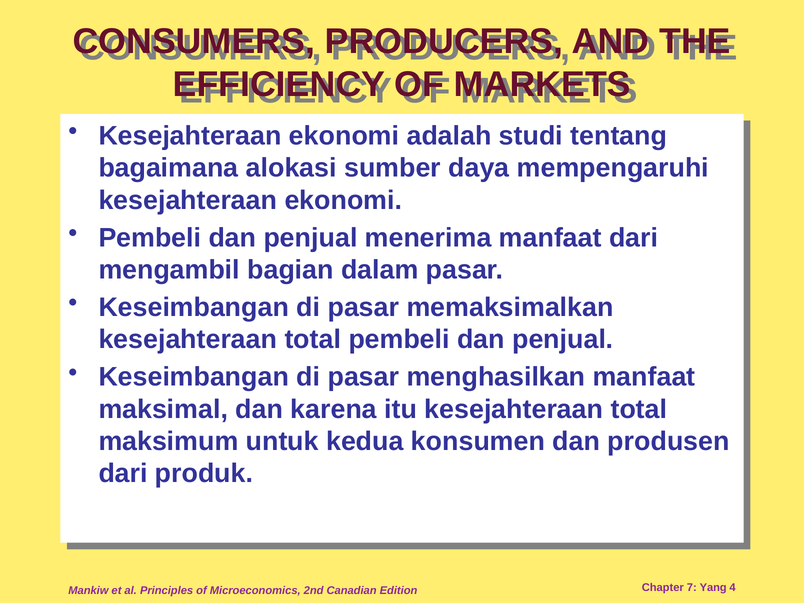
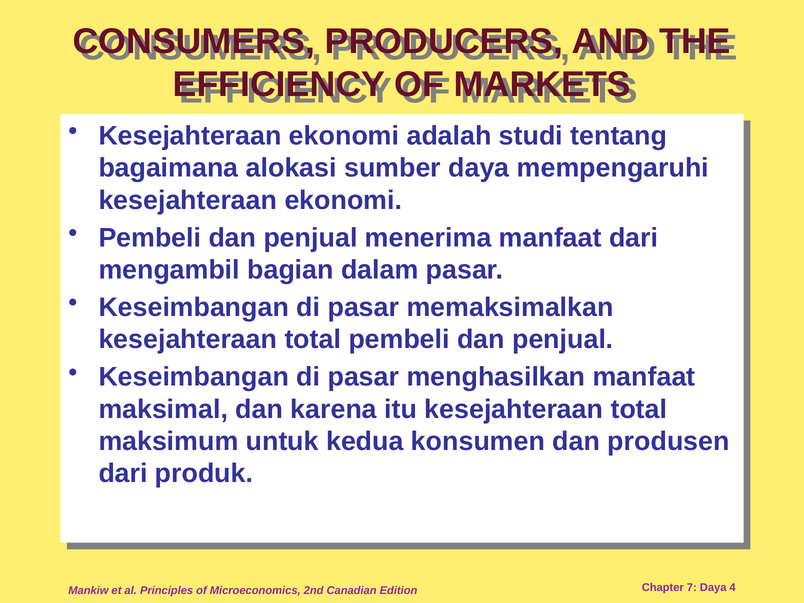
7 Yang: Yang -> Daya (713, 588)
